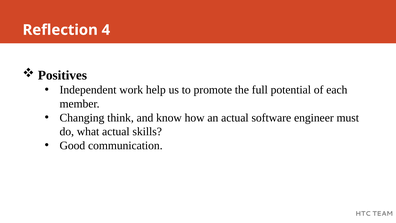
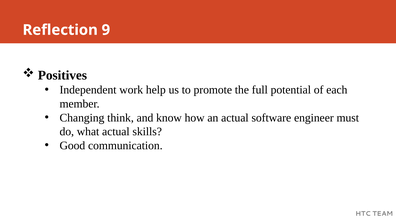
4: 4 -> 9 (106, 30)
